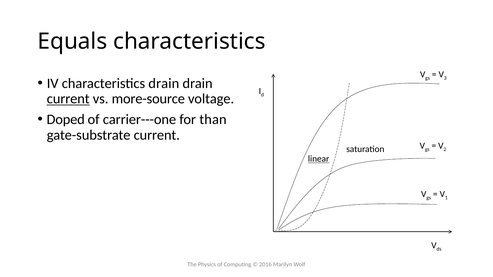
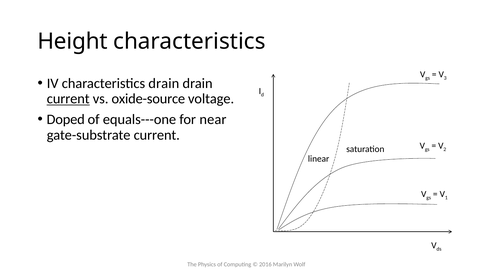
Equals: Equals -> Height (73, 41)
more-source: more-source -> oxide-source (148, 99)
carrier---one: carrier---one -> equals---one (139, 120)
than: than -> near (213, 120)
linear underline: present -> none (319, 159)
